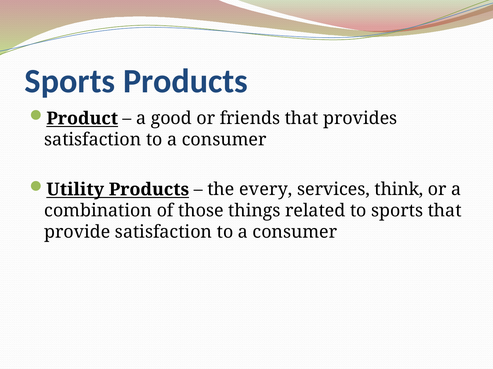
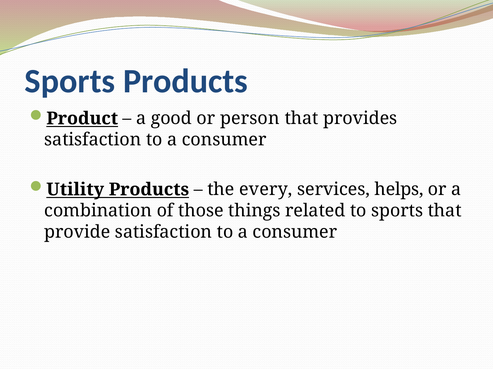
friends: friends -> person (250, 119)
think: think -> helps (399, 190)
